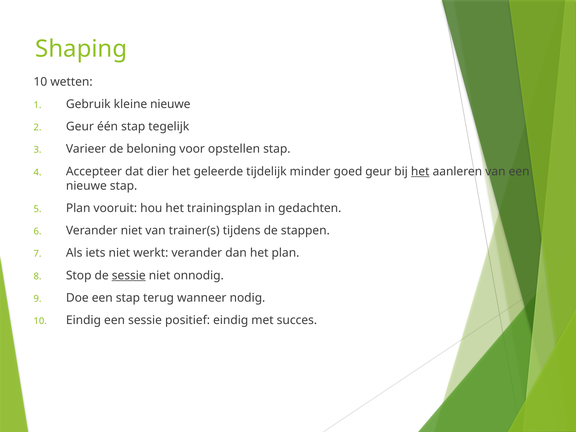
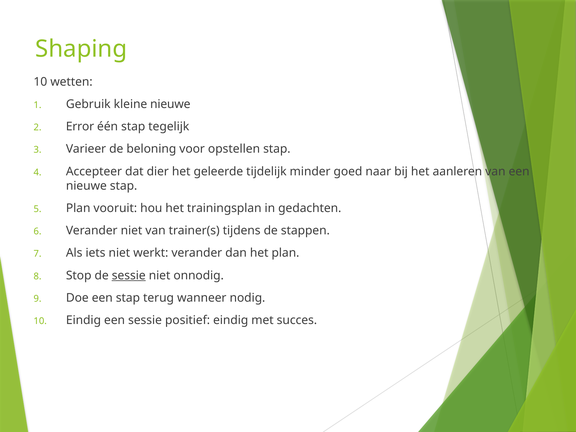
Geur: Geur -> Error (80, 127)
goed geur: geur -> naar (378, 171)
het underline: present -> none (420, 171)
